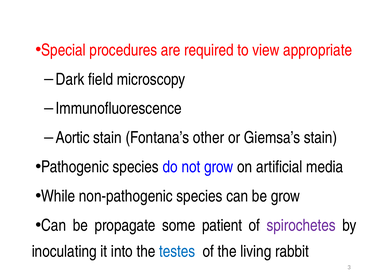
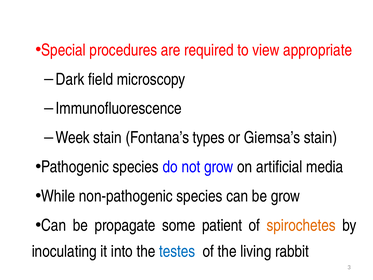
Aortic: Aortic -> Week (73, 138)
other: other -> types (209, 138)
spirochetes colour: purple -> orange (301, 225)
